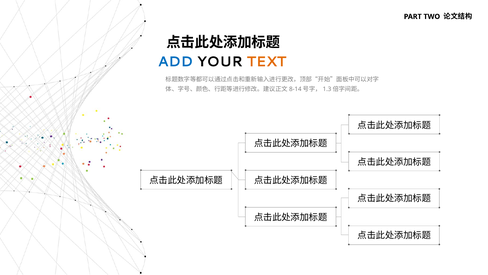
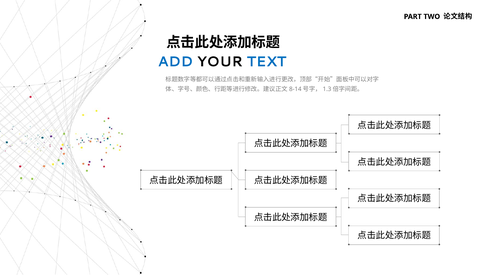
TEXT colour: orange -> blue (266, 62)
